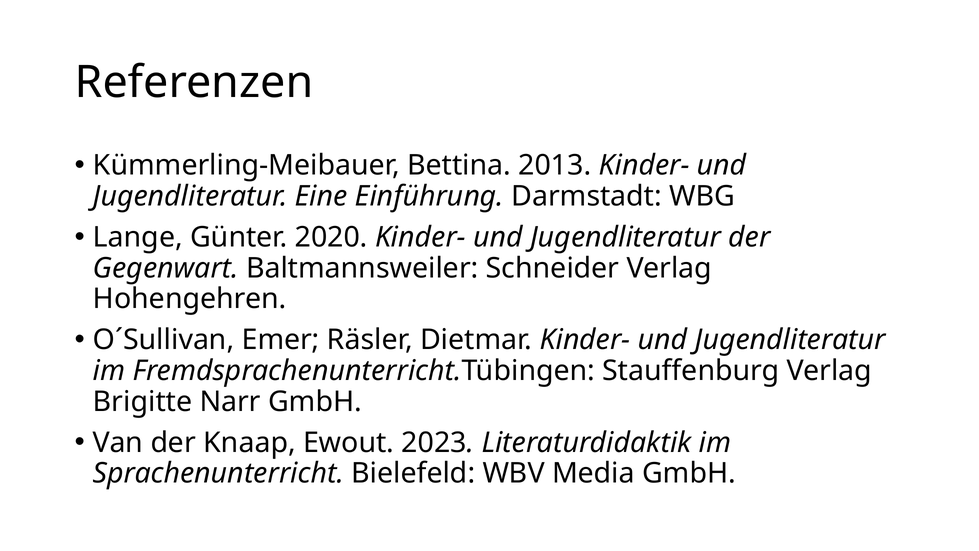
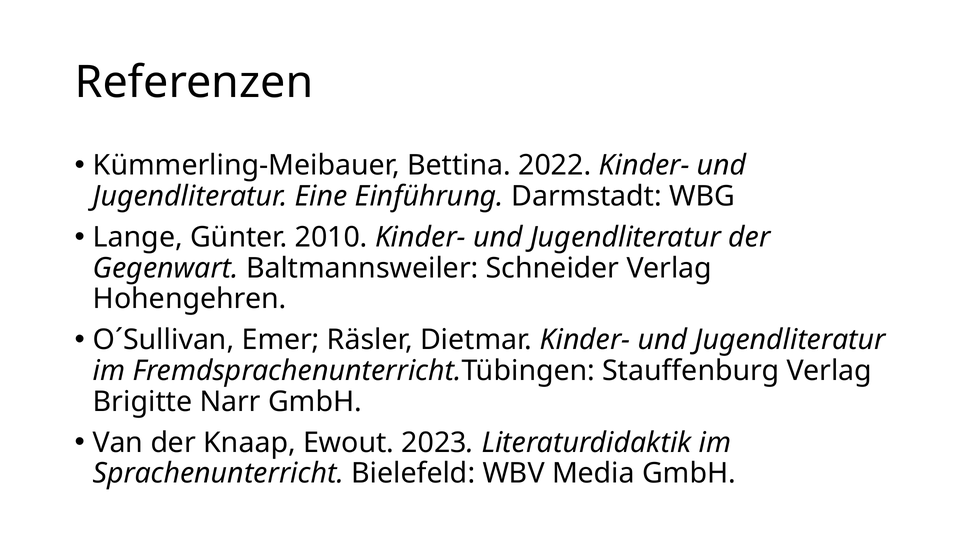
2013: 2013 -> 2022 (555, 165)
2020: 2020 -> 2010 (331, 237)
